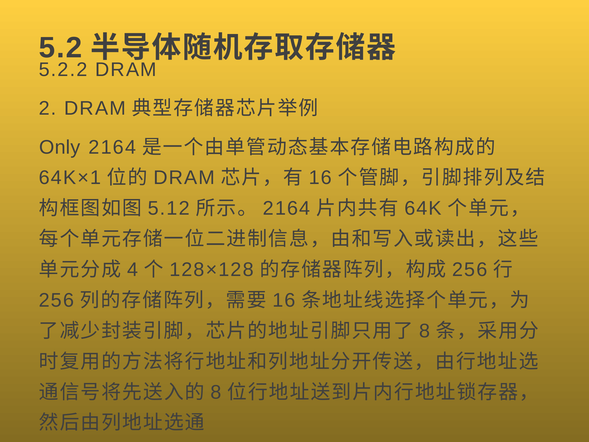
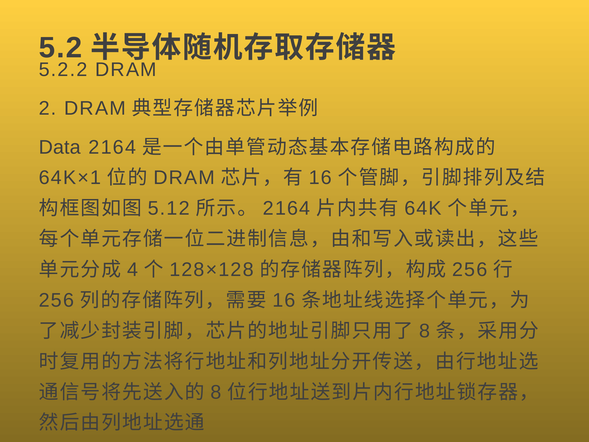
Only: Only -> Data (60, 147)
